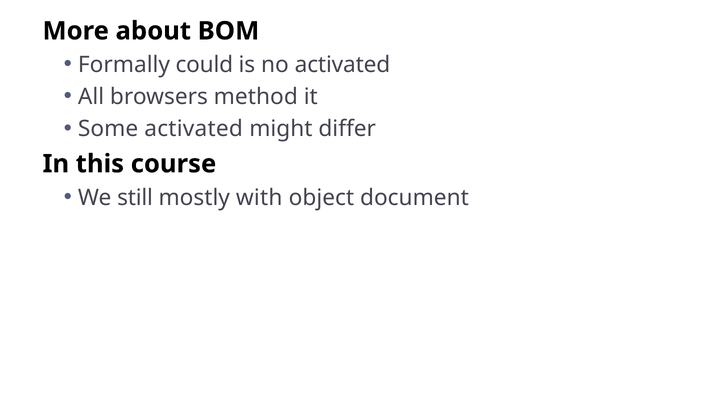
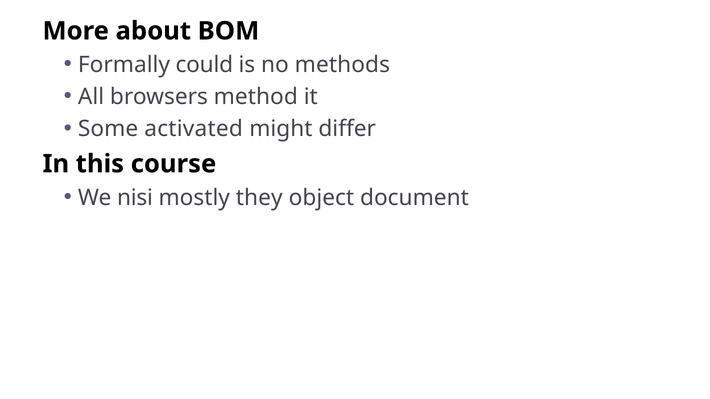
no activated: activated -> methods (342, 65)
still: still -> nisi (135, 198)
with: with -> they (259, 198)
